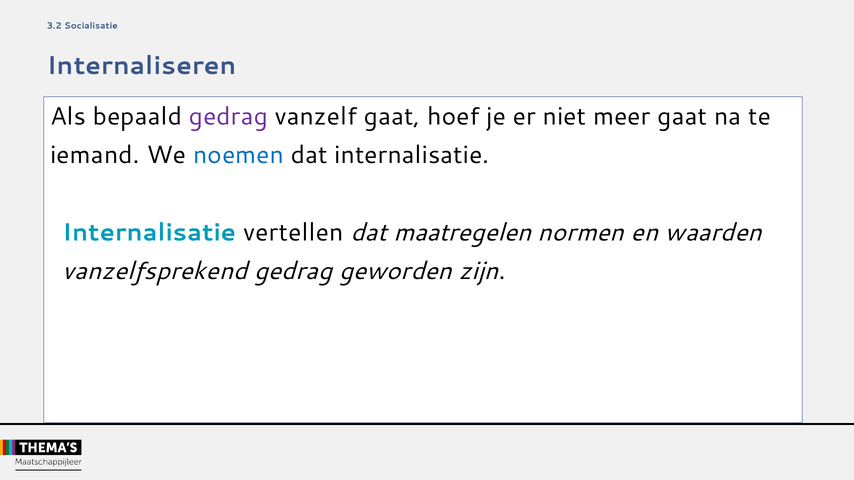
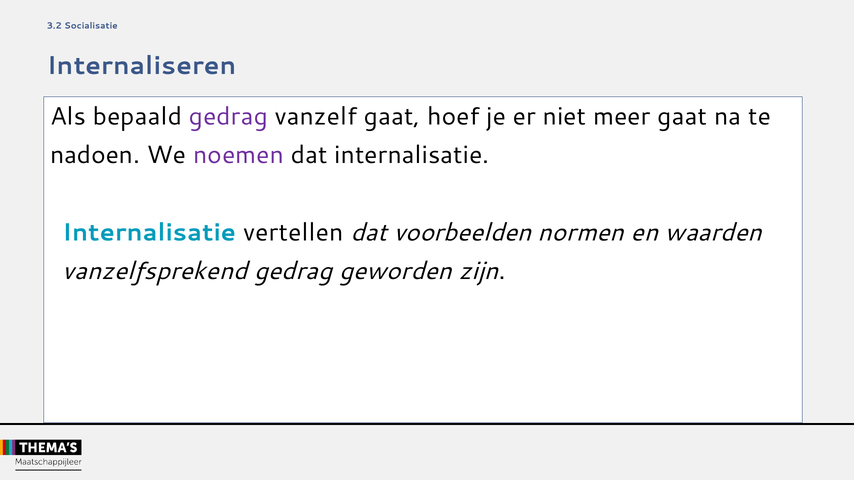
iemand: iemand -> nadoen (95, 155)
noemen colour: blue -> purple (239, 155)
maatregelen: maatregelen -> voorbeelden (462, 233)
